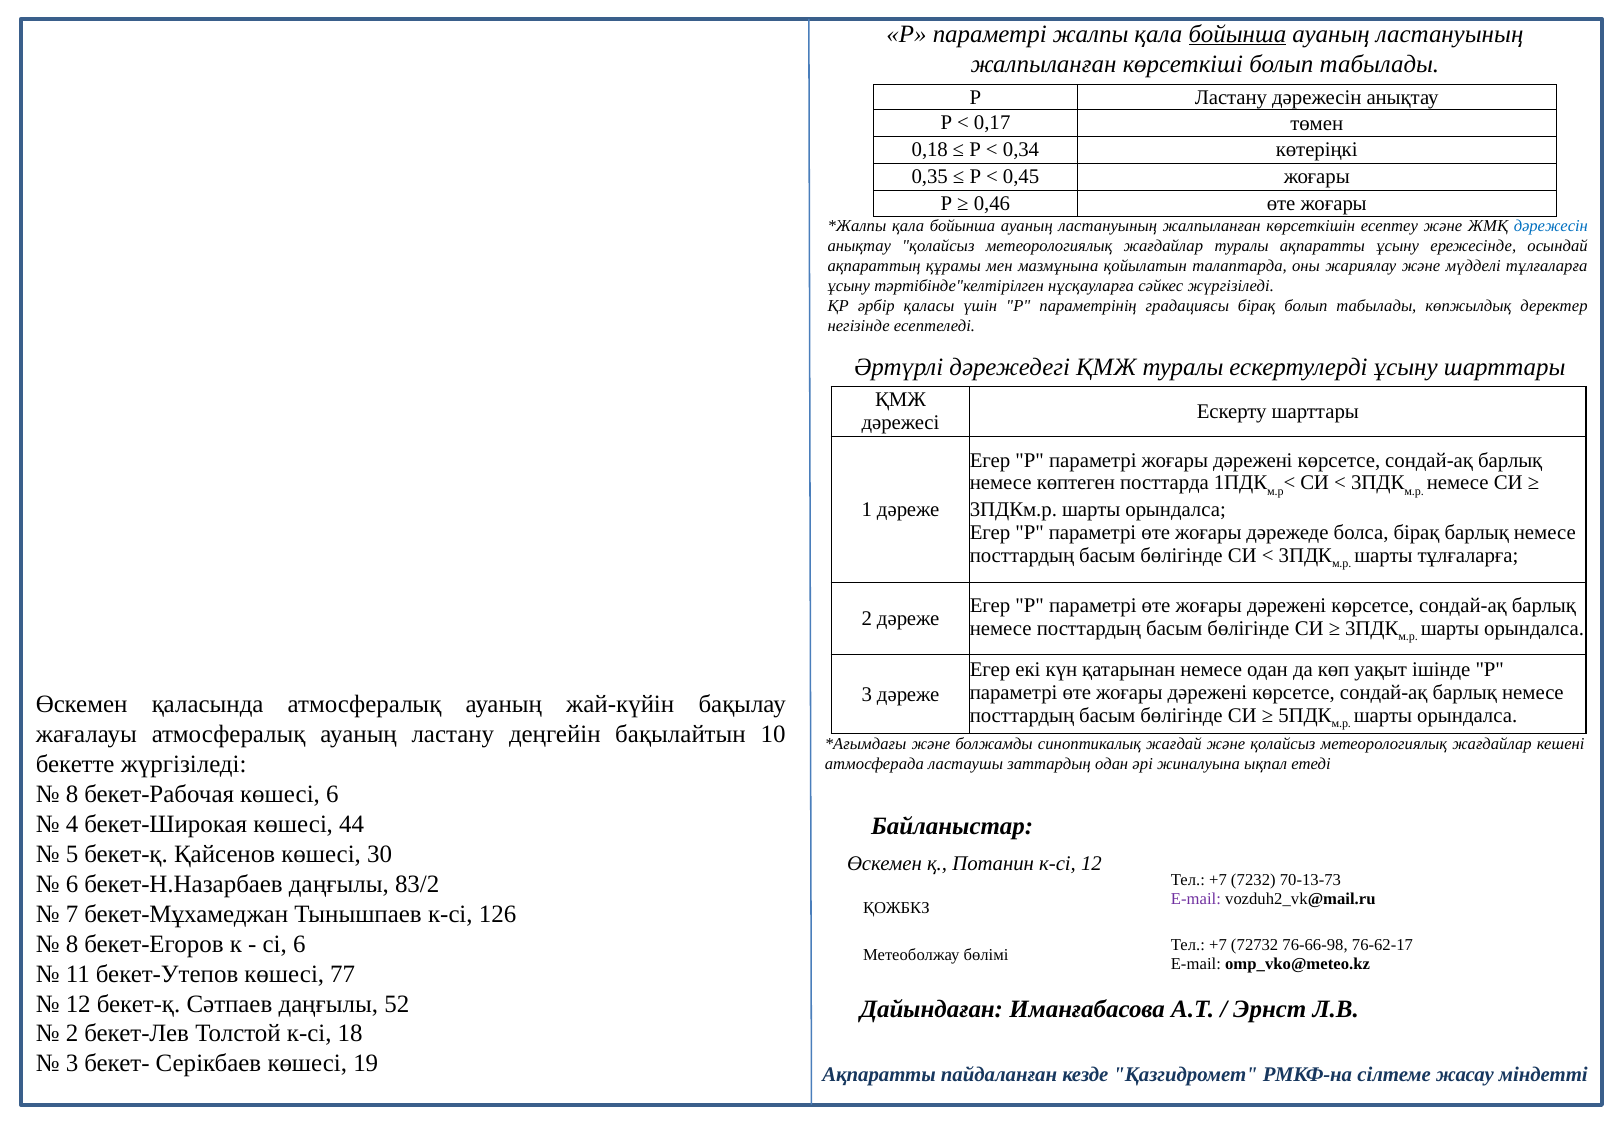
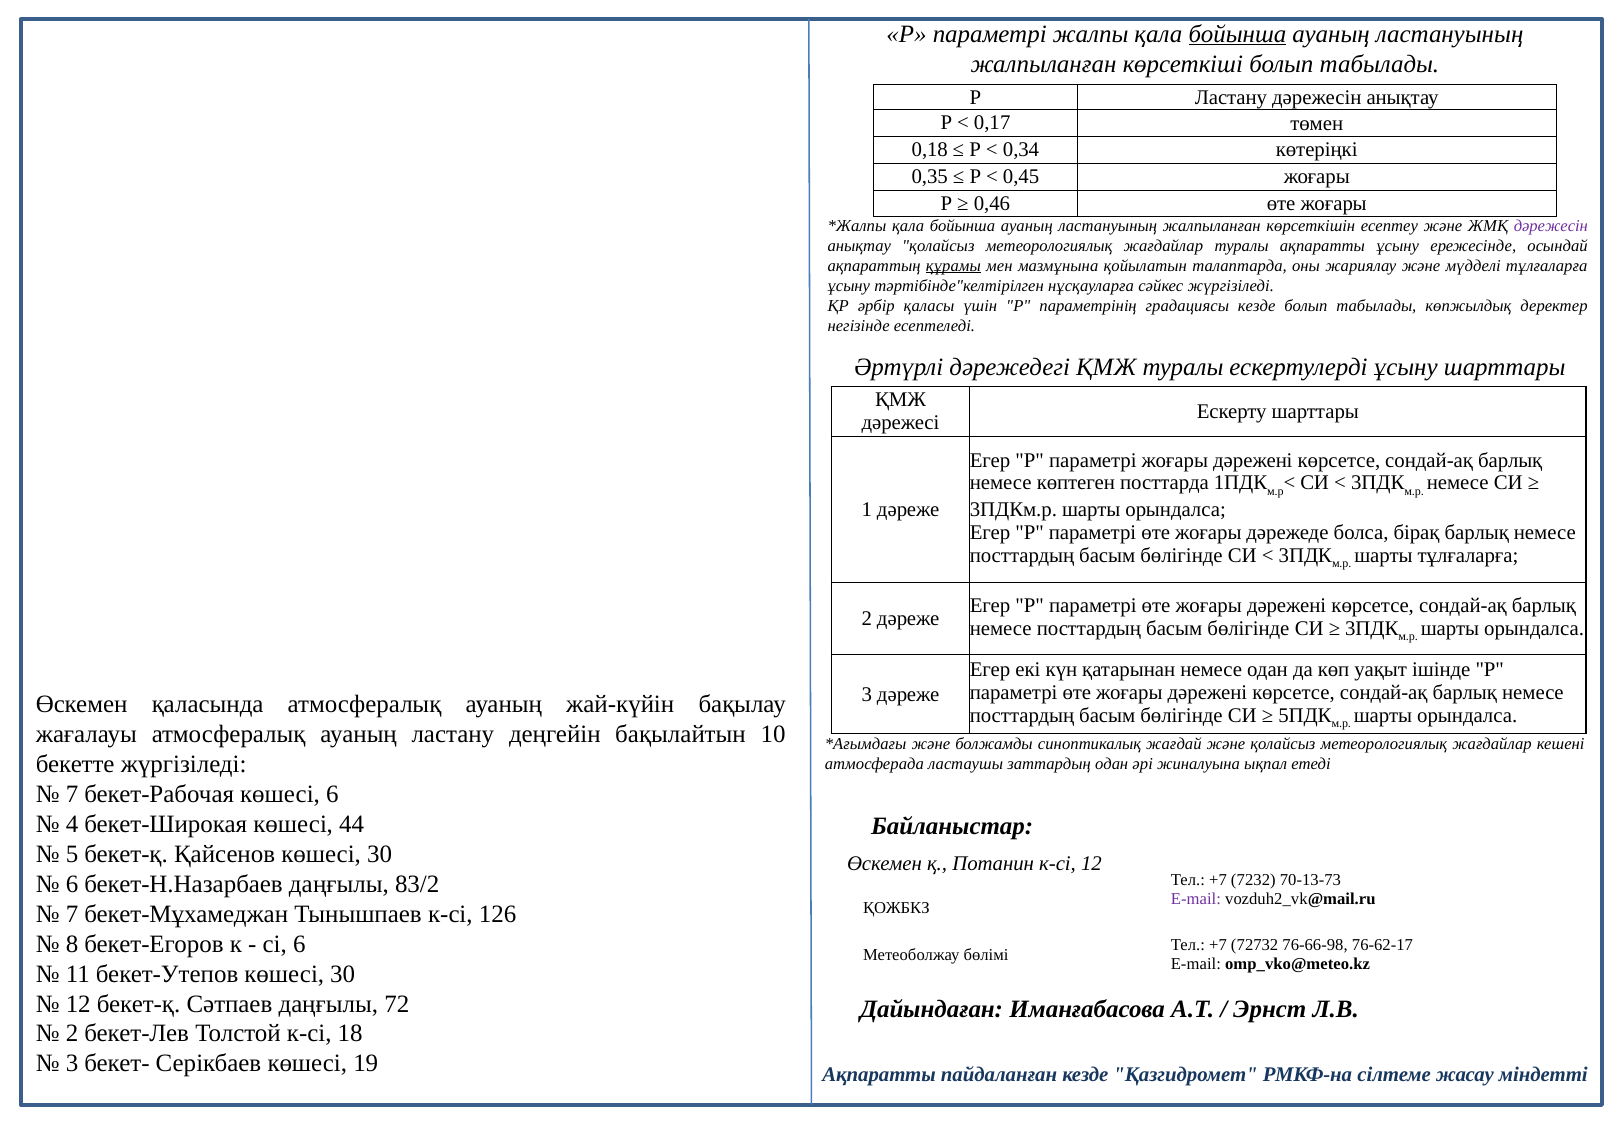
дәрежесін colour: blue -> purple (1551, 226)
құрамы underline: none -> present (953, 266)
градациясы бірақ: бірақ -> кезде (1257, 306)
8: 8 -> 7 (72, 794)
бекет-Утепов көшесі 77: 77 -> 30 (343, 973)
52: 52 -> 72 (397, 1003)
